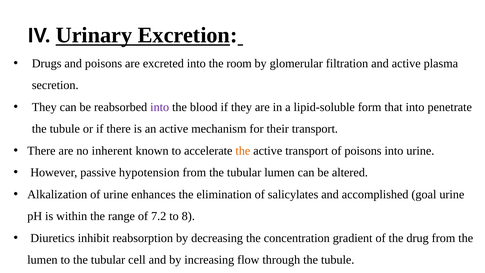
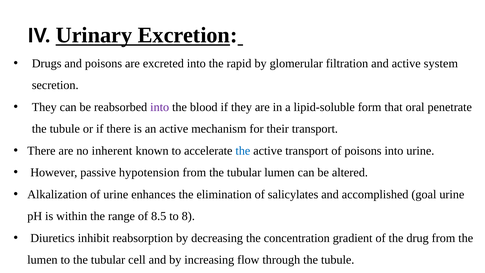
room: room -> rapid (239, 63)
plasma: plasma -> system (441, 63)
that into: into -> oral (415, 107)
the colour: orange -> blue (243, 151)
7.2: 7.2 -> 8.5 (159, 216)
